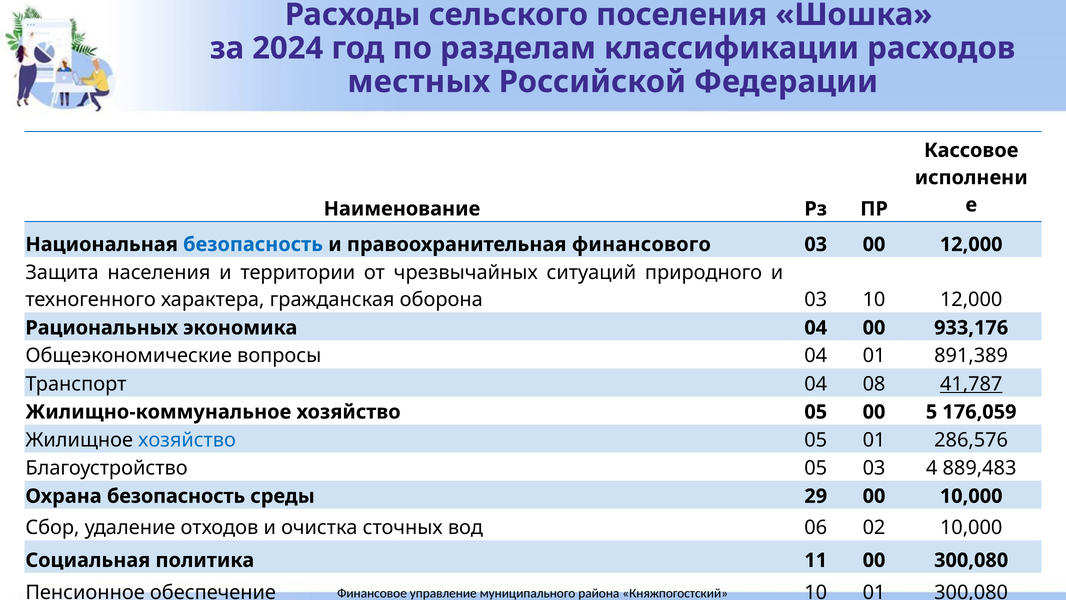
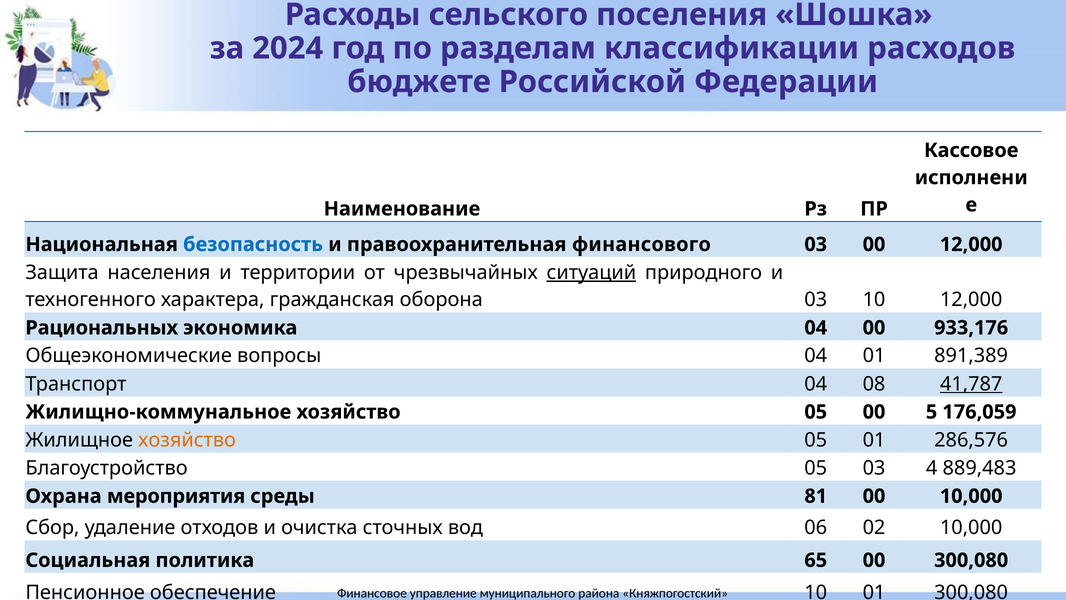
местных: местных -> бюджете (419, 82)
ситуаций underline: none -> present (591, 272)
хозяйство colour: blue -> orange (187, 440)
Охрана безопасность: безопасность -> мероприятия (176, 496)
29: 29 -> 81 (816, 496)
11: 11 -> 65 (816, 560)
